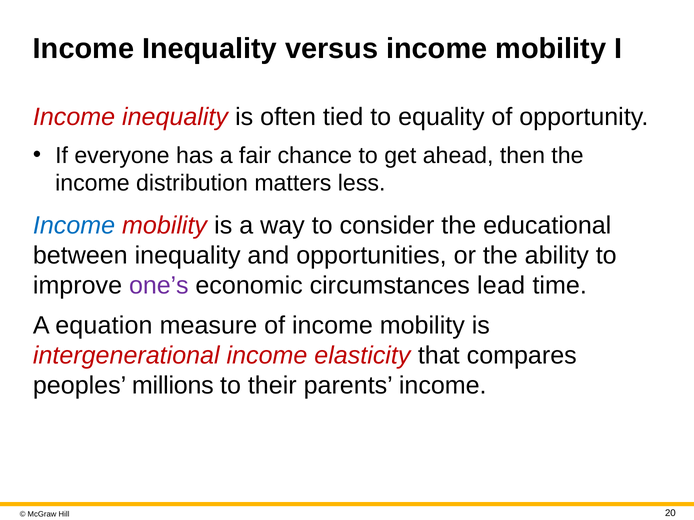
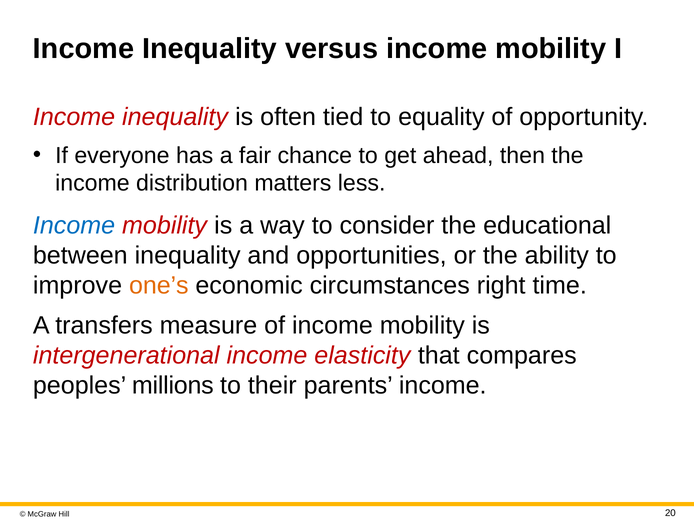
one’s colour: purple -> orange (159, 286)
lead: lead -> right (501, 286)
equation: equation -> transfers (104, 326)
